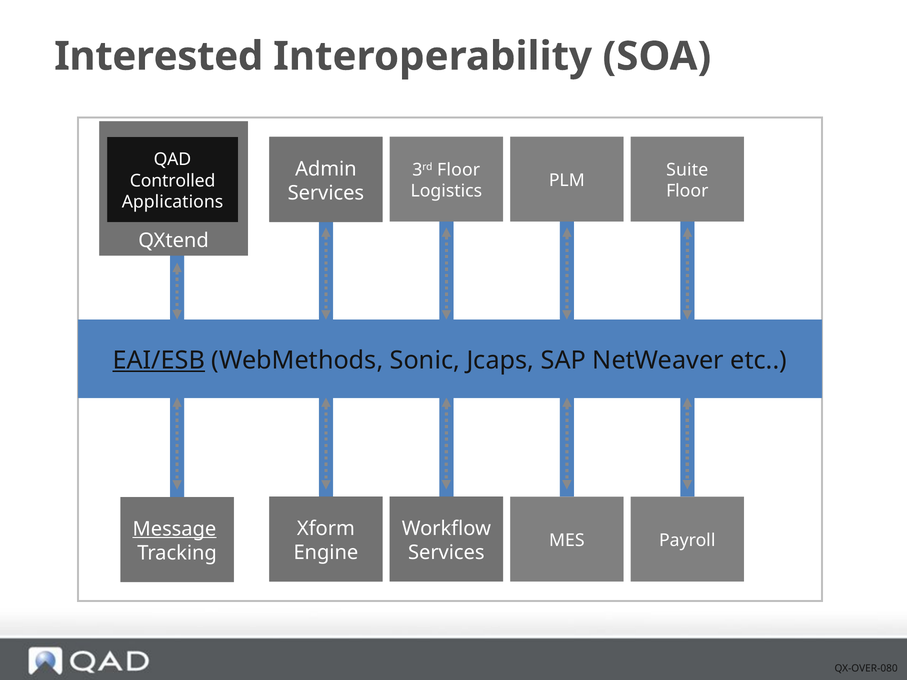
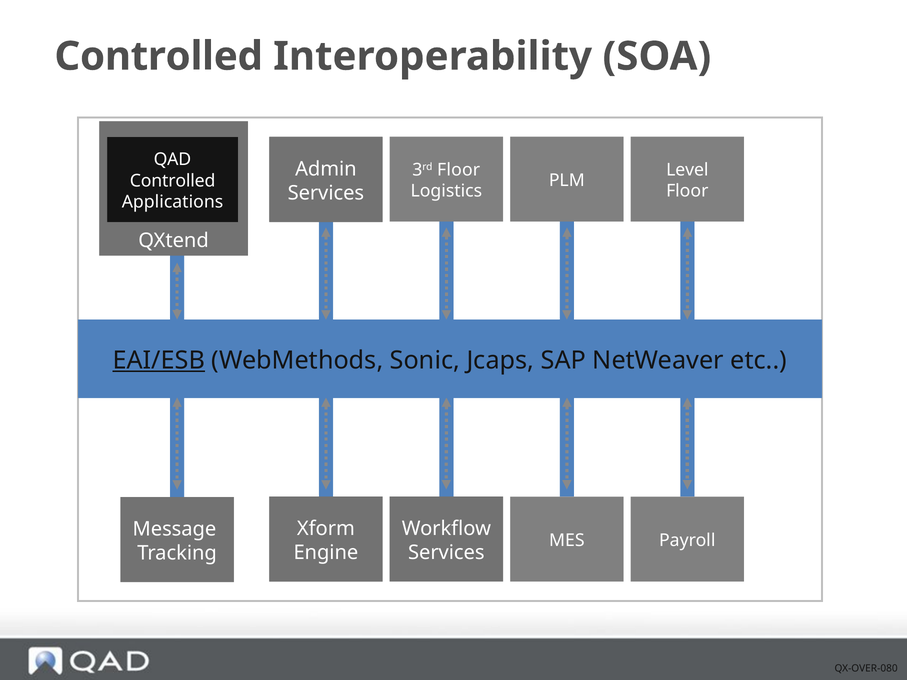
Interested: Interested -> Controlled (159, 56)
Suite: Suite -> Level (687, 170)
Message underline: present -> none (174, 529)
